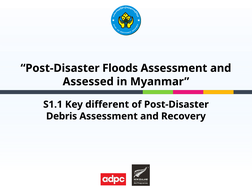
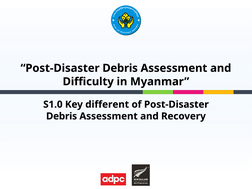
Floods: Floods -> Debris (120, 68)
Assessed: Assessed -> Difficulty (88, 82)
S1.1: S1.1 -> S1.0 (53, 104)
